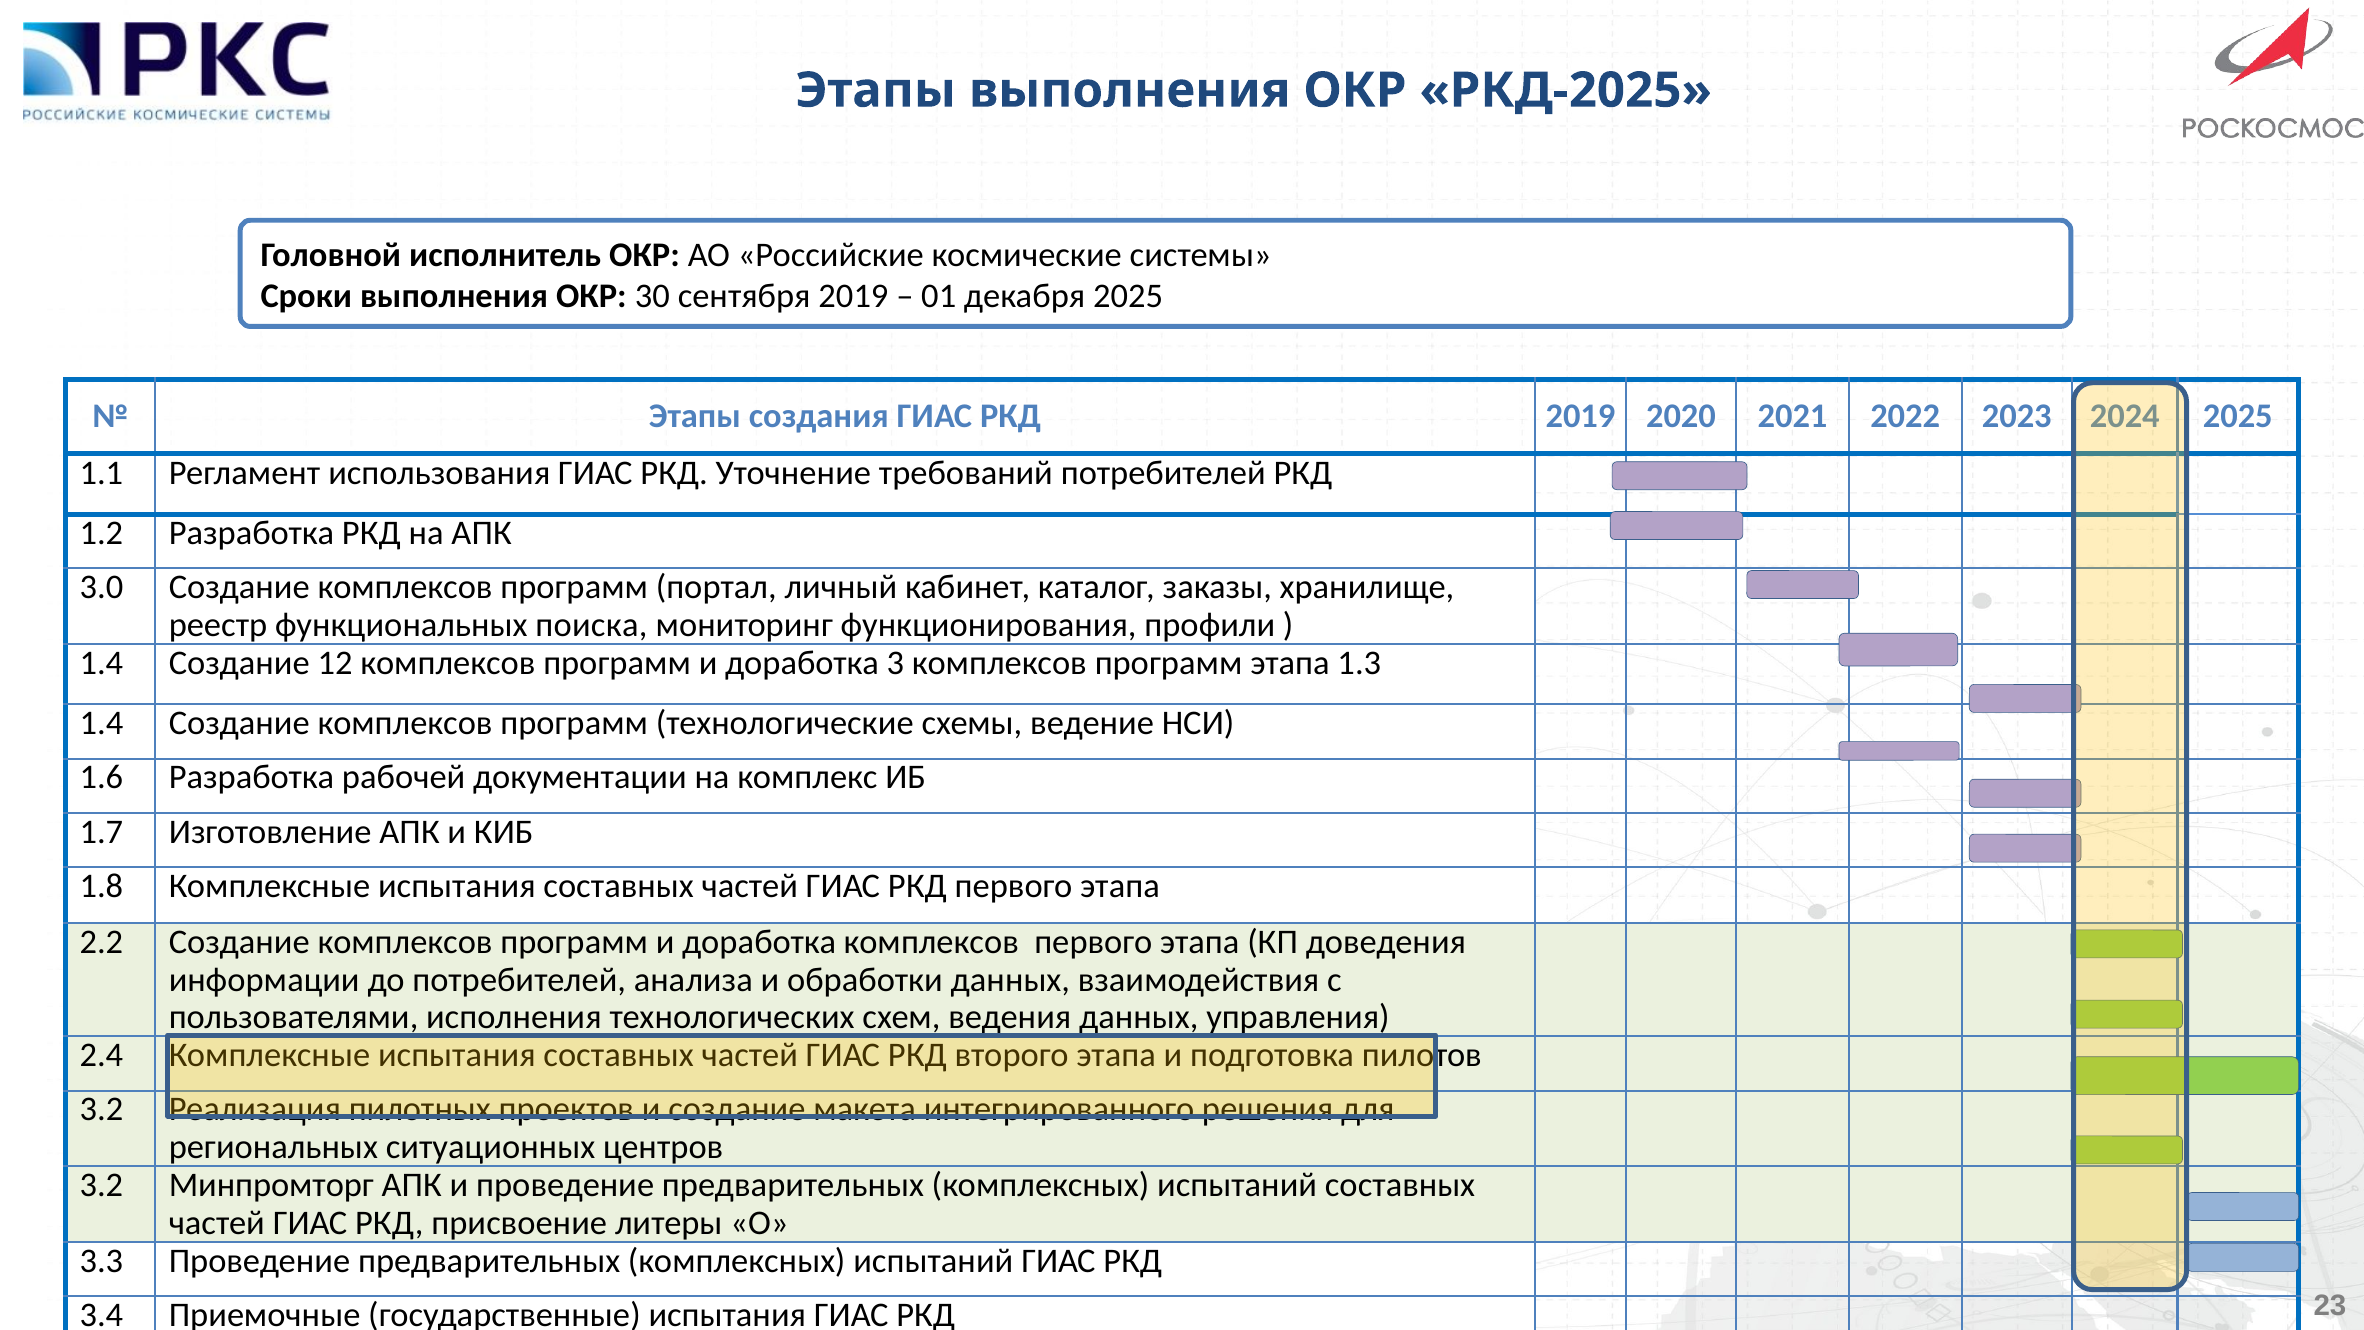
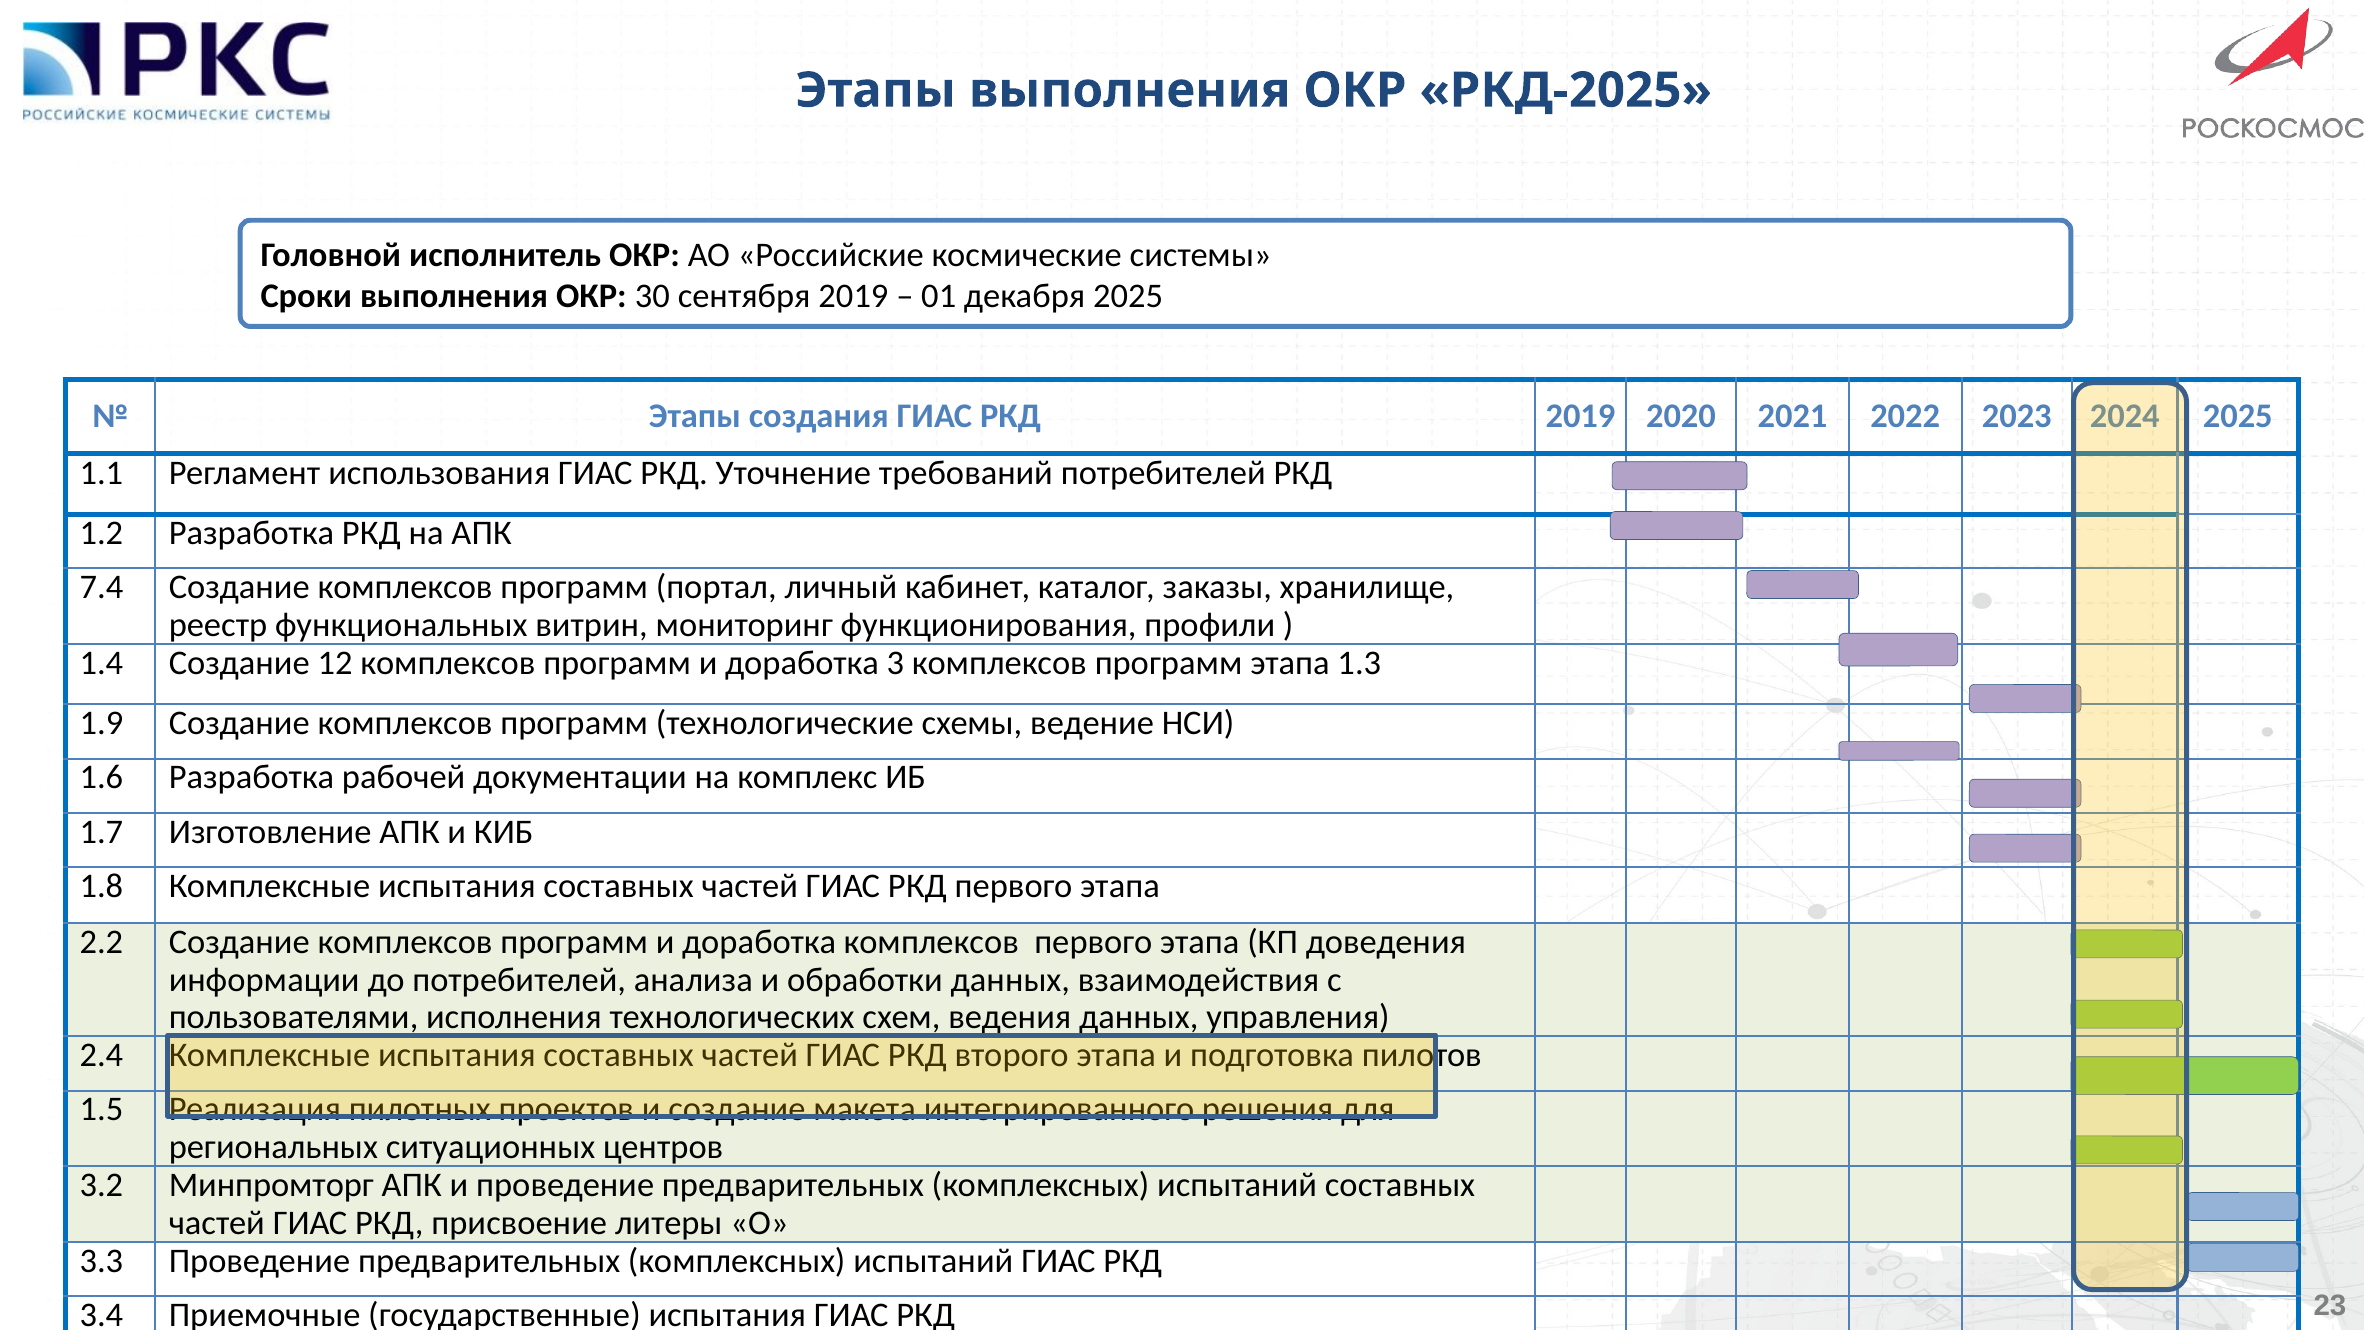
3.0: 3.0 -> 7.4 (101, 587)
поиска: поиска -> витрин (592, 625)
1.4: 1.4 -> 1.9 (101, 723)
3.2: 3.2 -> 1.5 (101, 1109)
